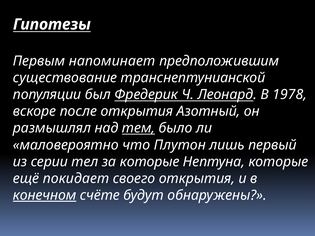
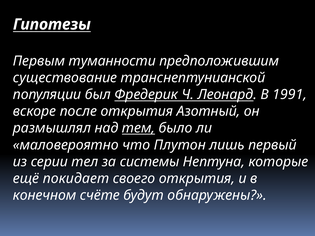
напоминает: напоминает -> туманности (112, 61)
1978: 1978 -> 1991 (290, 95)
за которые: которые -> системы (150, 162)
конечном underline: present -> none (45, 195)
